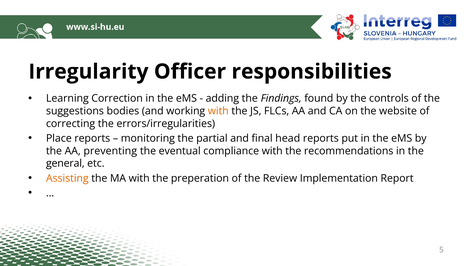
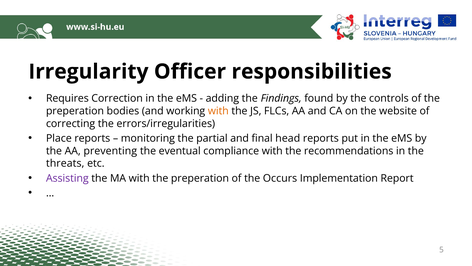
Learning: Learning -> Requires (67, 98)
suggestions: suggestions -> preperation (75, 111)
general: general -> threats (65, 163)
Assisting colour: orange -> purple (67, 178)
Review: Review -> Occurs (280, 178)
